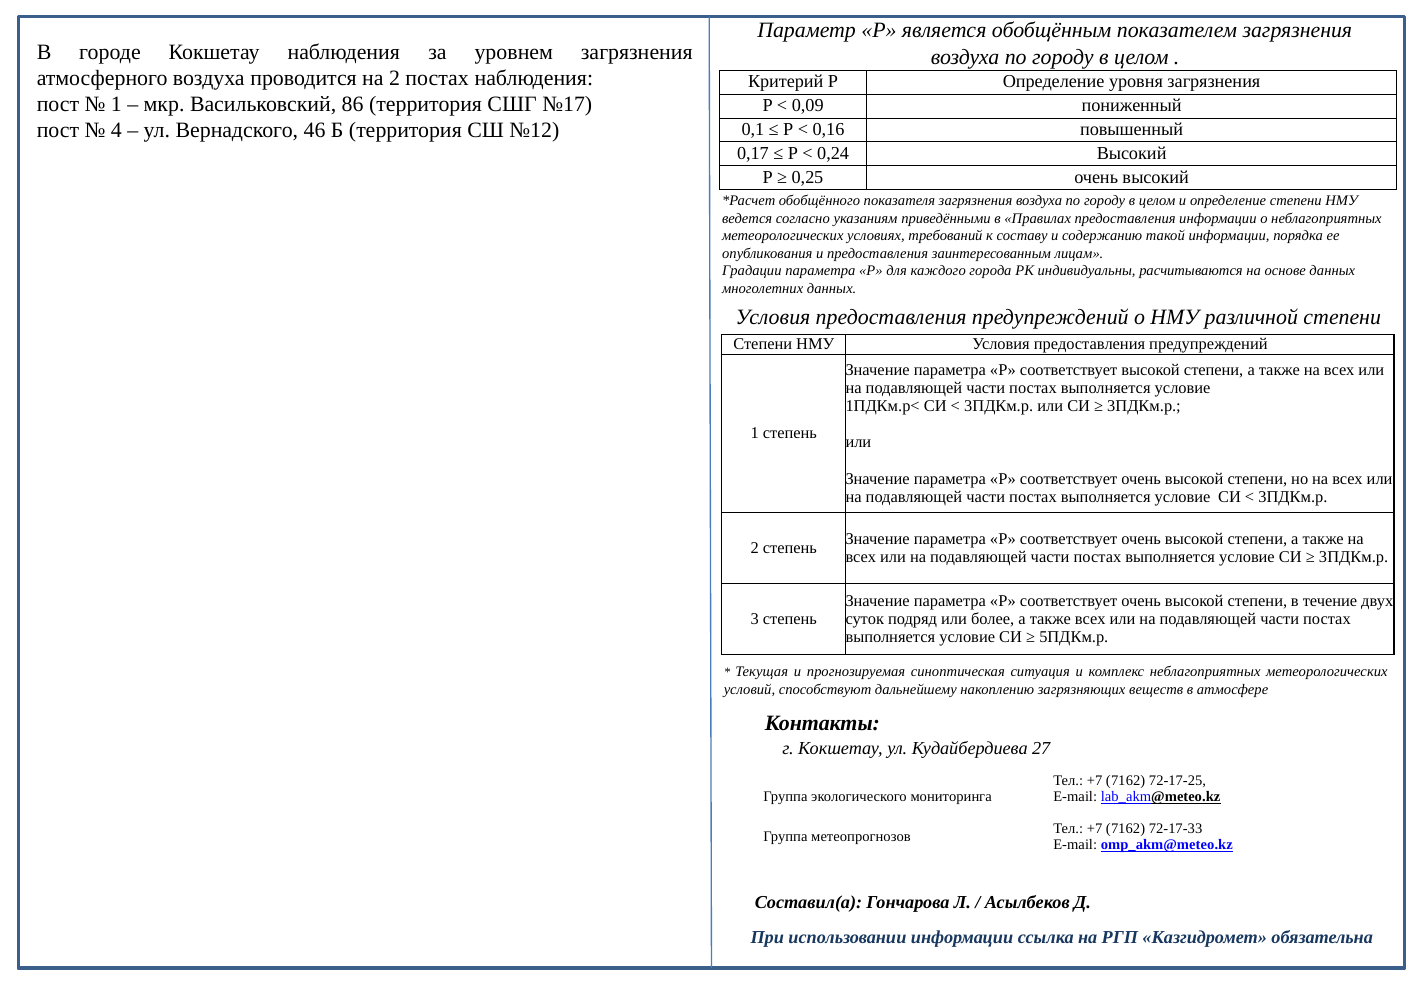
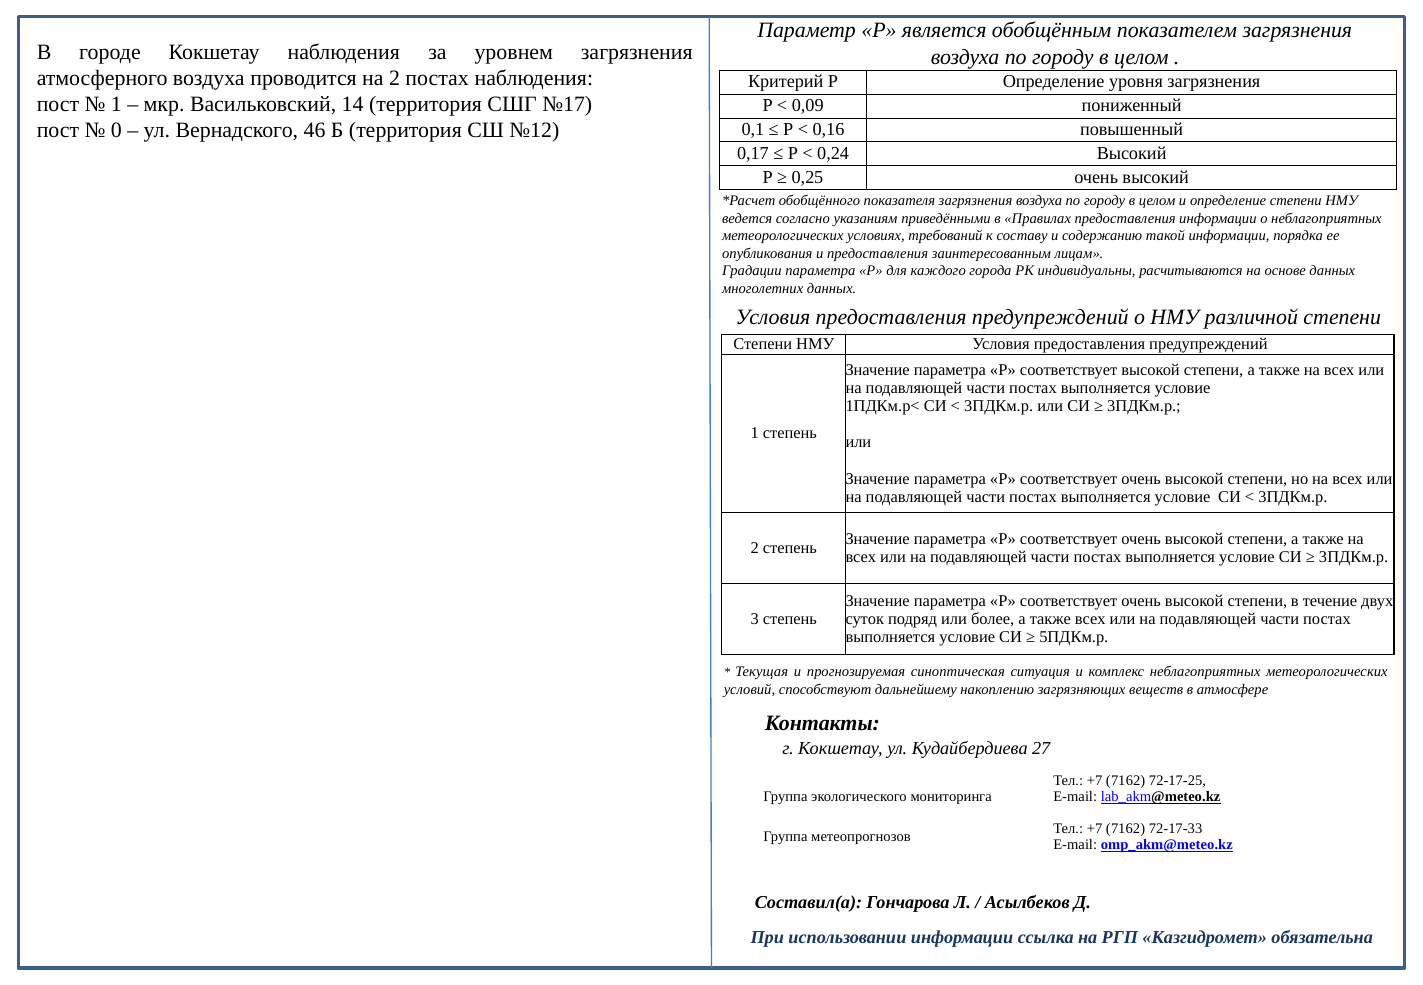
86: 86 -> 14 (353, 104)
4: 4 -> 0 (116, 131)
